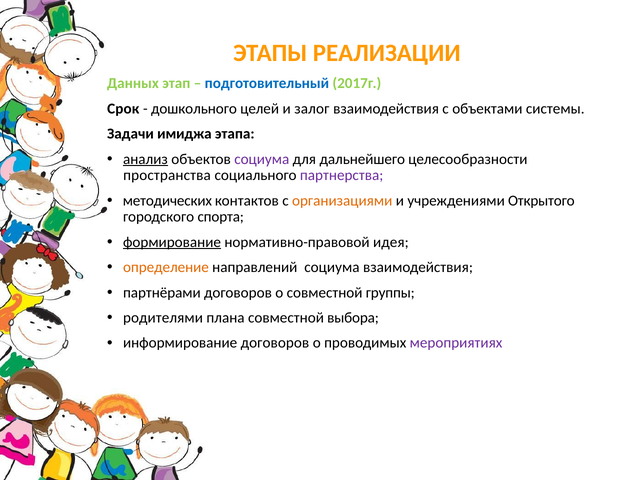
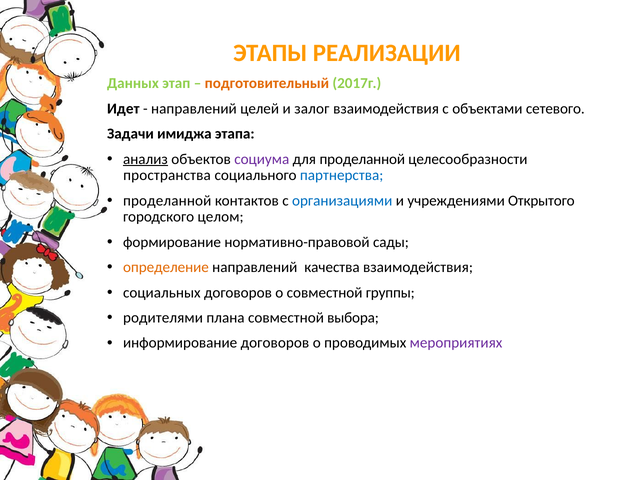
подготовительный colour: blue -> orange (267, 83)
Срок: Срок -> Идет (123, 109)
дошкольного: дошкольного -> направлений (194, 109)
системы: системы -> сетевого (555, 109)
для дальнейшего: дальнейшего -> проделанной (362, 159)
партнерства colour: purple -> blue (342, 175)
методических: методических -> проделанной (167, 201)
организациями colour: orange -> blue (342, 201)
спорта: спорта -> целом (221, 217)
формирование underline: present -> none (172, 242)
идея: идея -> сады (391, 242)
направлений социума: социума -> качества (332, 267)
партнёрами: партнёрами -> социальных (162, 293)
